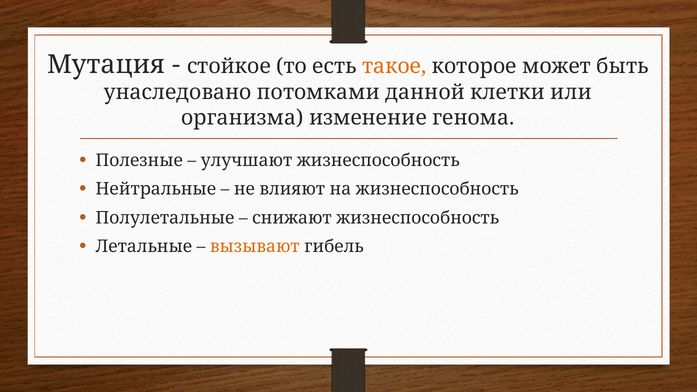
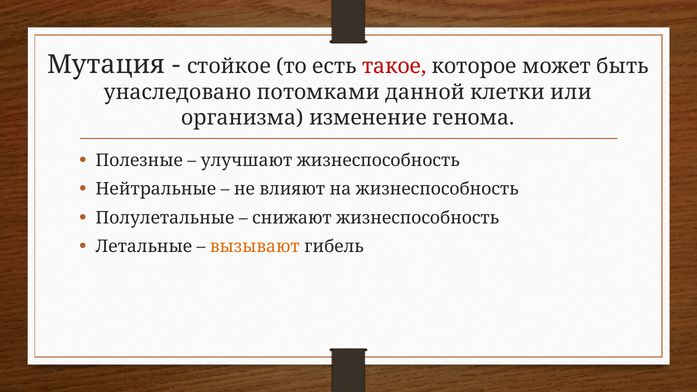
такое colour: orange -> red (394, 66)
